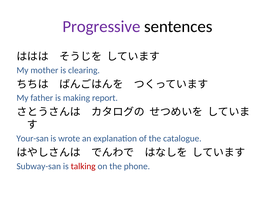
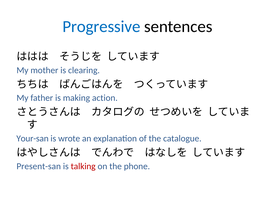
Progressive colour: purple -> blue (101, 27)
report: report -> action (105, 98)
Subway-san: Subway-san -> Present-san (39, 166)
